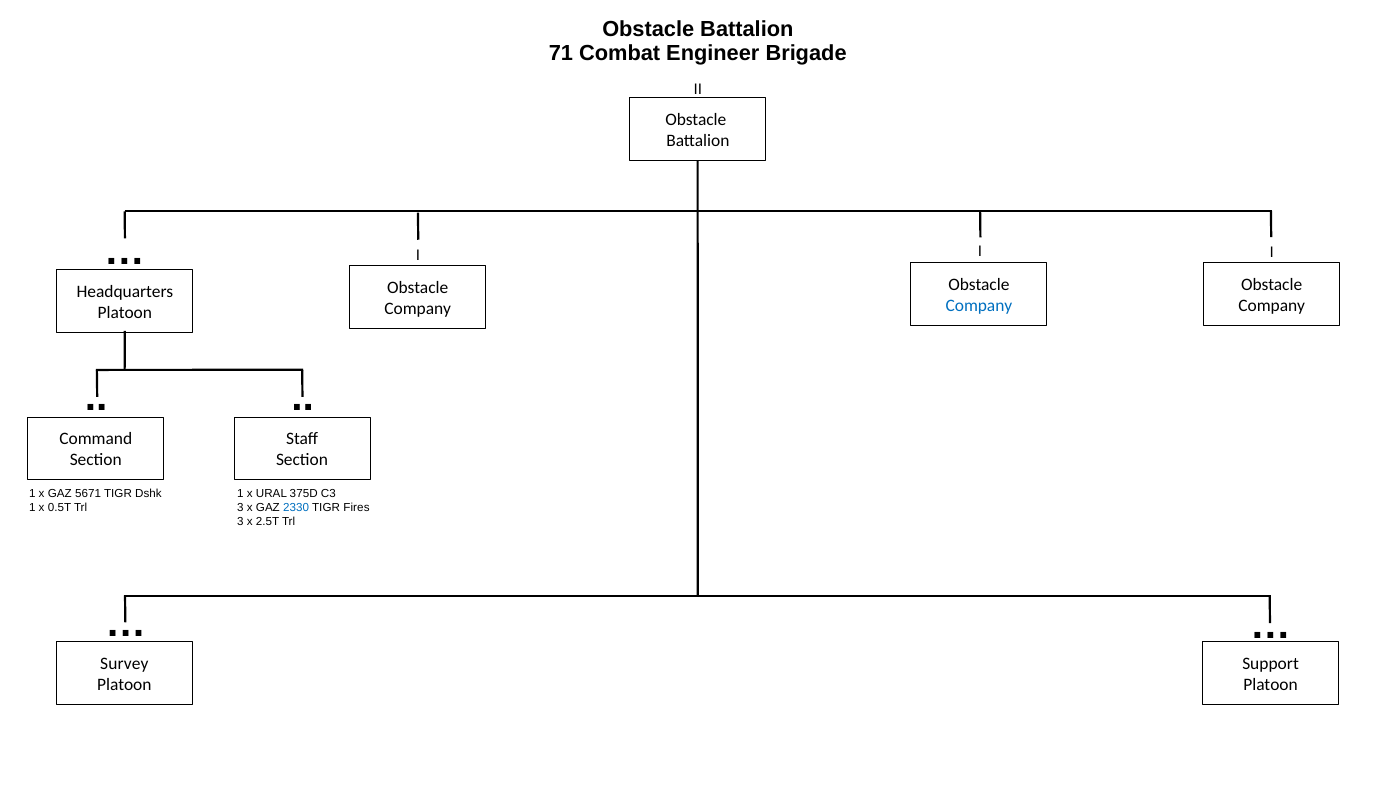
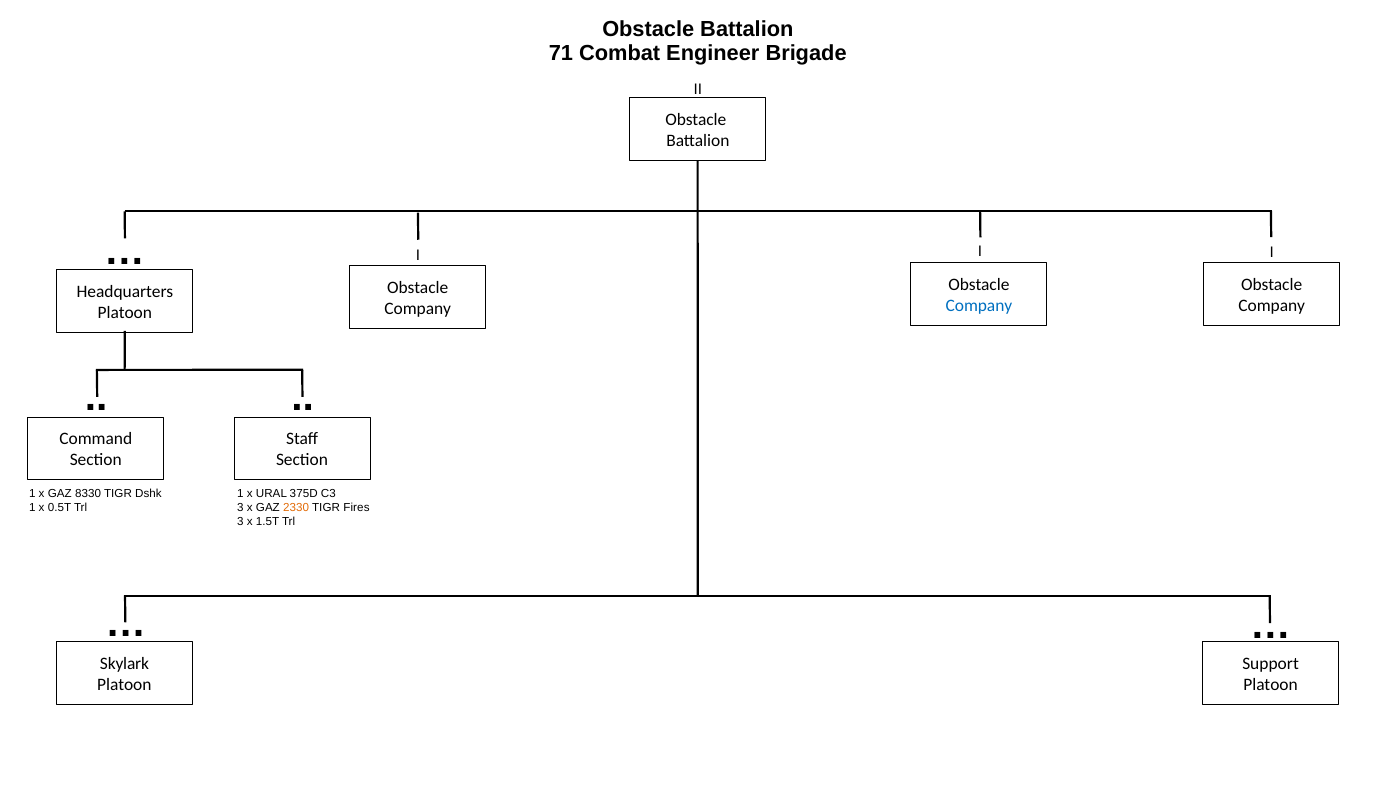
5671: 5671 -> 8330 (88, 494)
2330 colour: blue -> orange (296, 508)
2.5T: 2.5T -> 1.5T (268, 522)
Survey: Survey -> Skylark (124, 664)
